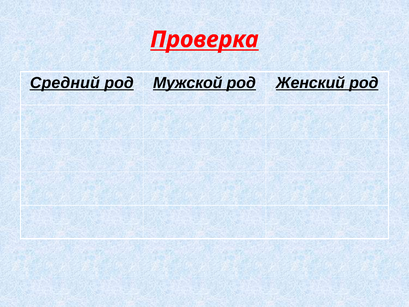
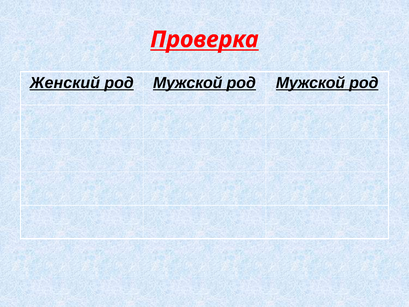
Средний: Средний -> Женский (65, 83)
Женский: Женский -> Мужской (310, 83)
